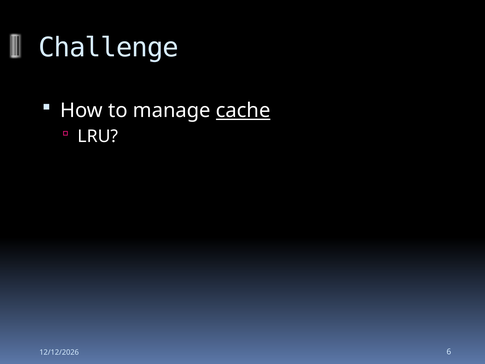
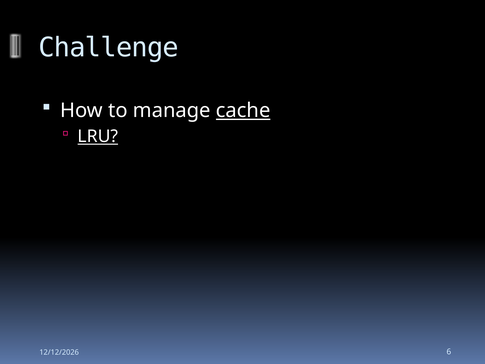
LRU underline: none -> present (98, 136)
